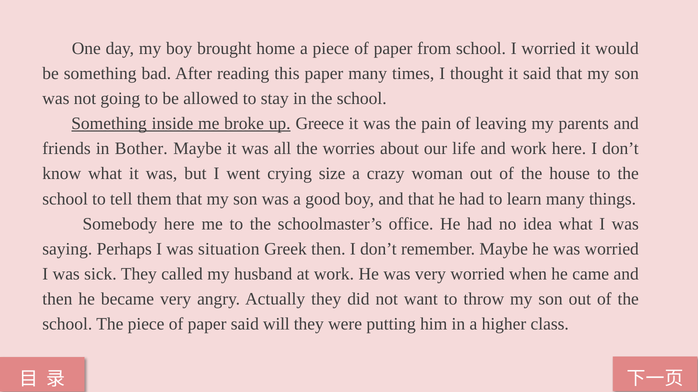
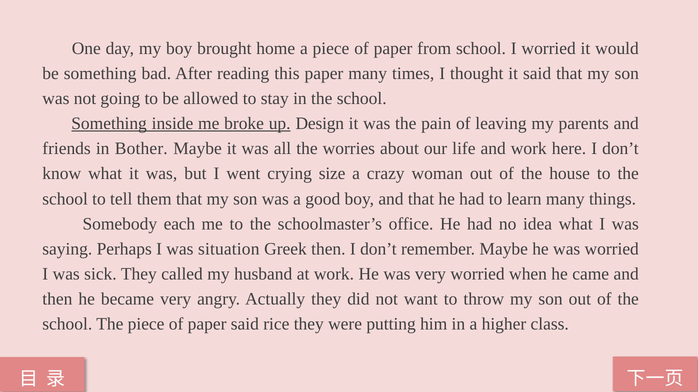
Greece: Greece -> Design (320, 124)
Somebody here: here -> each (179, 224)
will: will -> rice (276, 325)
